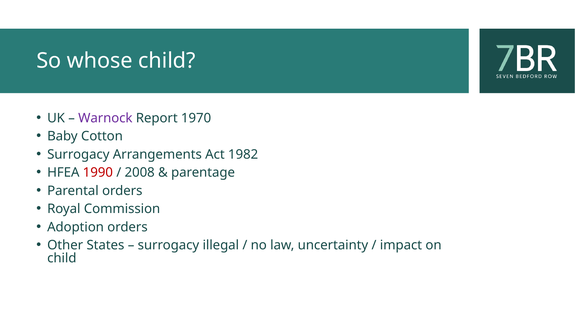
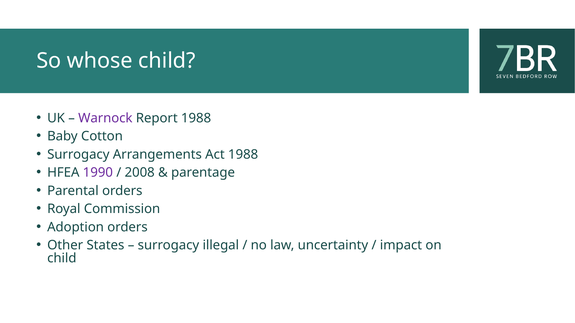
Report 1970: 1970 -> 1988 (196, 118)
Act 1982: 1982 -> 1988 (243, 155)
1990 colour: red -> purple (98, 173)
